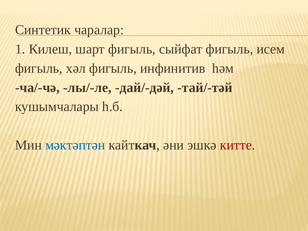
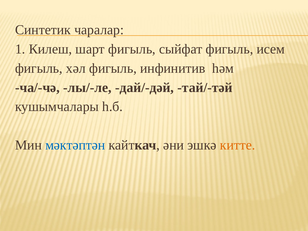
китте colour: red -> orange (238, 145)
